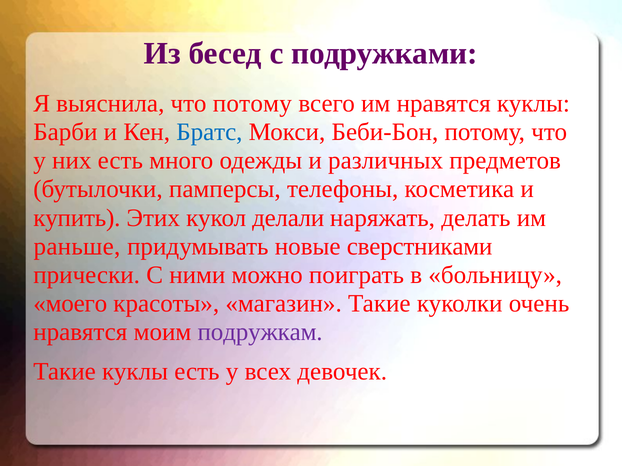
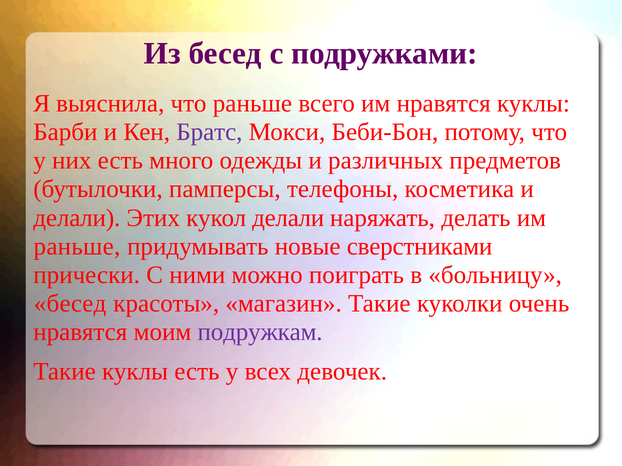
что потому: потому -> раньше (252, 104)
Братс colour: blue -> purple (209, 132)
купить: купить -> делали (77, 218)
моего: моего -> бесед (70, 304)
